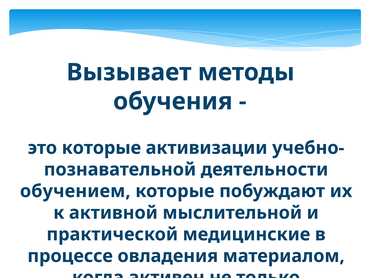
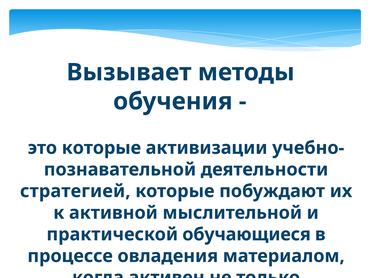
обучением: обучением -> стратегией (75, 191)
практической медицинские: медицинские -> обучающиеся (247, 234)
